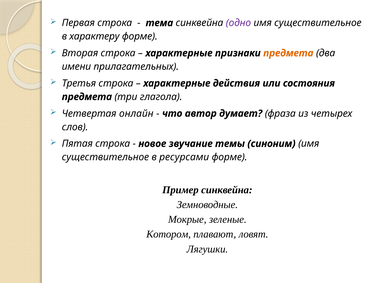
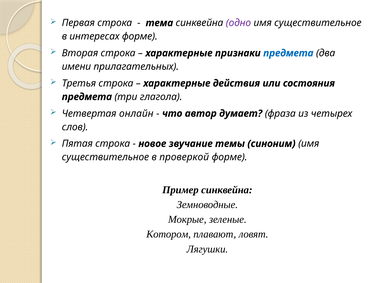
характеру: характеру -> интересах (94, 36)
предмета colour: orange -> blue (288, 53)
ресурсами: ресурсами -> проверкой (184, 157)
